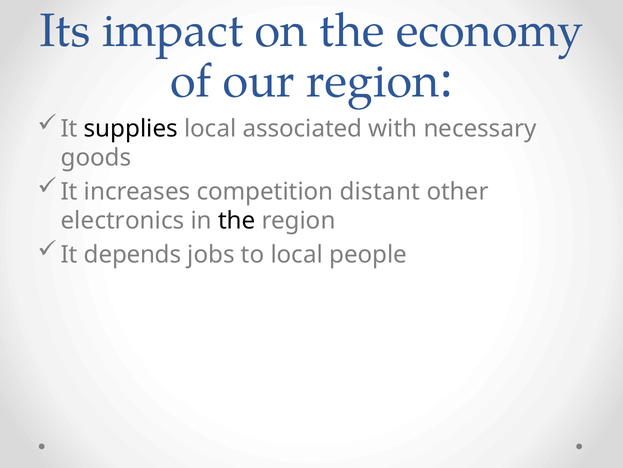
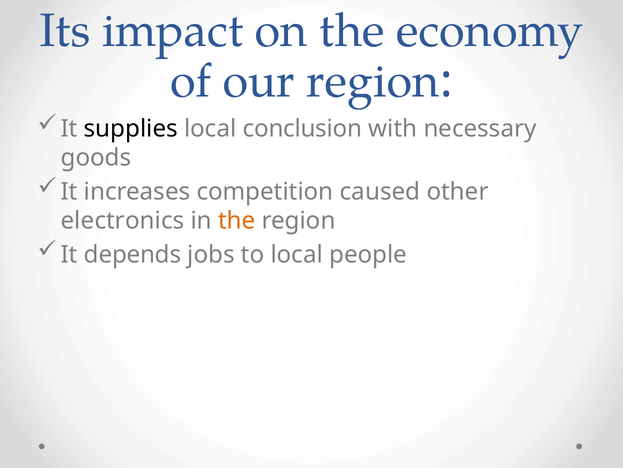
associated: associated -> conclusion (303, 128)
distant: distant -> caused (380, 191)
the colour: black -> orange (237, 220)
